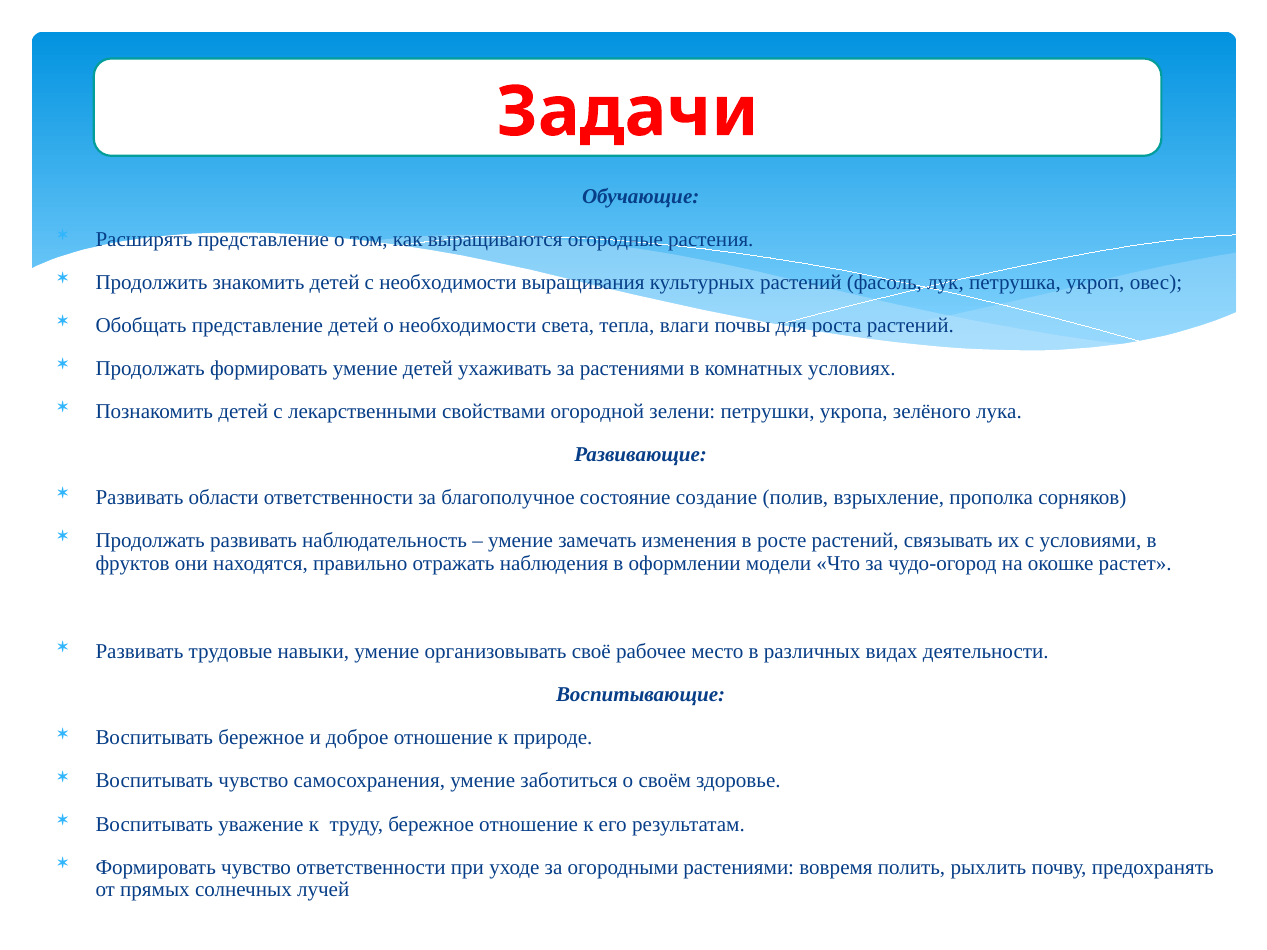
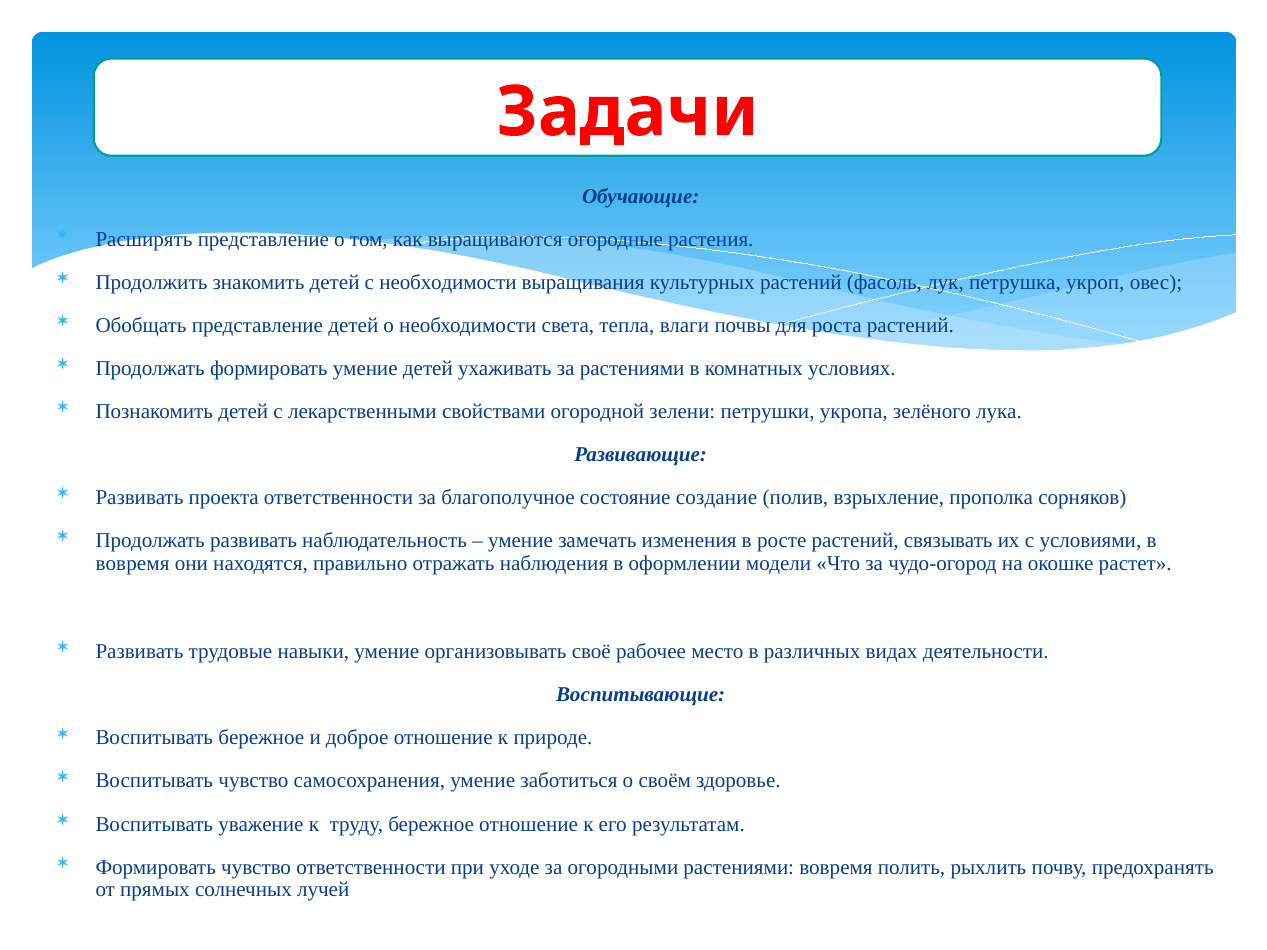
области: области -> проекта (224, 498)
фруктов: фруктов -> вовремя (132, 563)
